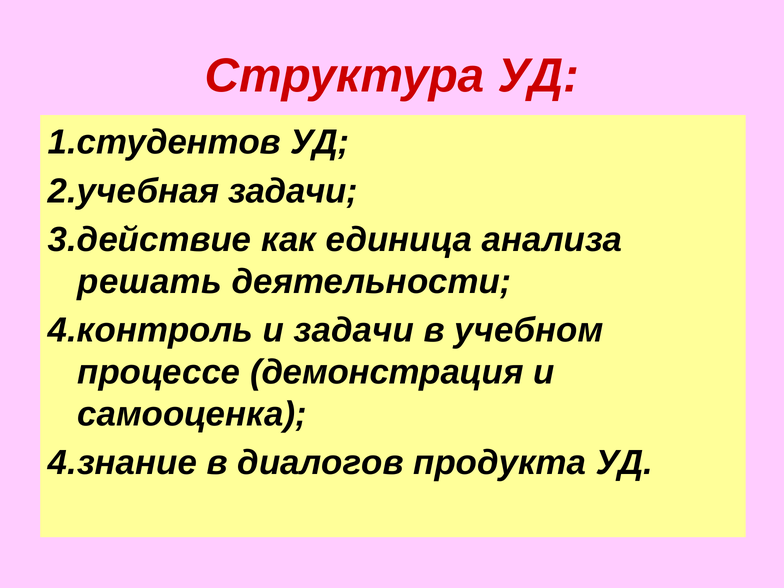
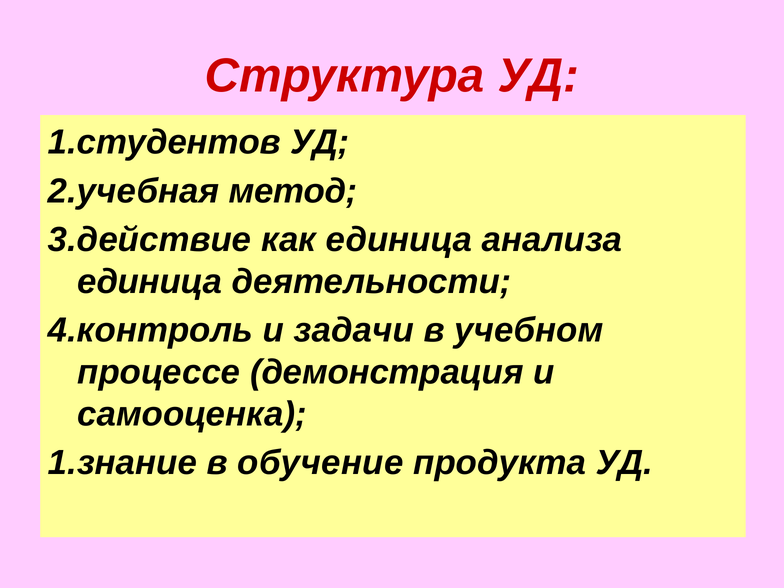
2.учебная задачи: задачи -> метод (293, 191)
решать: решать -> единица (150, 282)
4.знание: 4.знание -> 1.знание (123, 463)
диалогов: диалогов -> обучение (320, 463)
